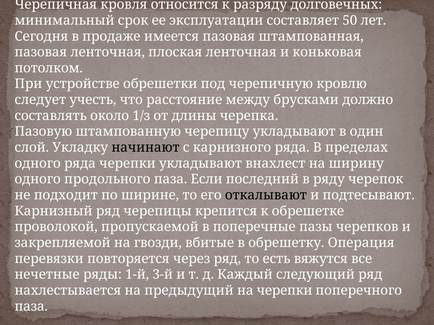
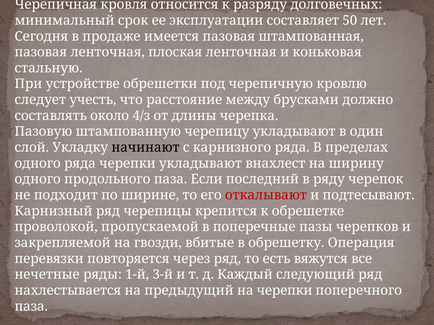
потолком: потолком -> стальную (49, 68)
1/з: 1/з -> 4/з (141, 116)
откалывают colour: black -> red (266, 195)
